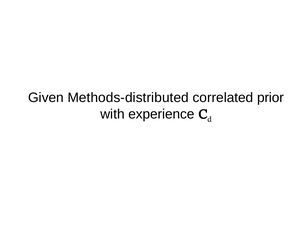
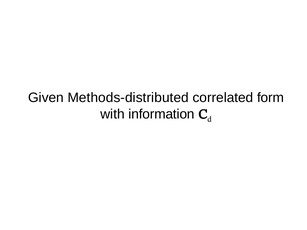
prior: prior -> form (270, 98)
experience: experience -> information (161, 114)
